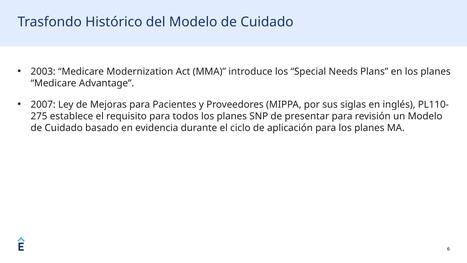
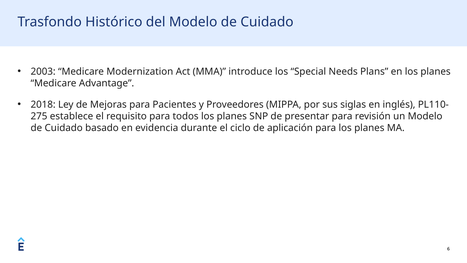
2007: 2007 -> 2018 (43, 105)
